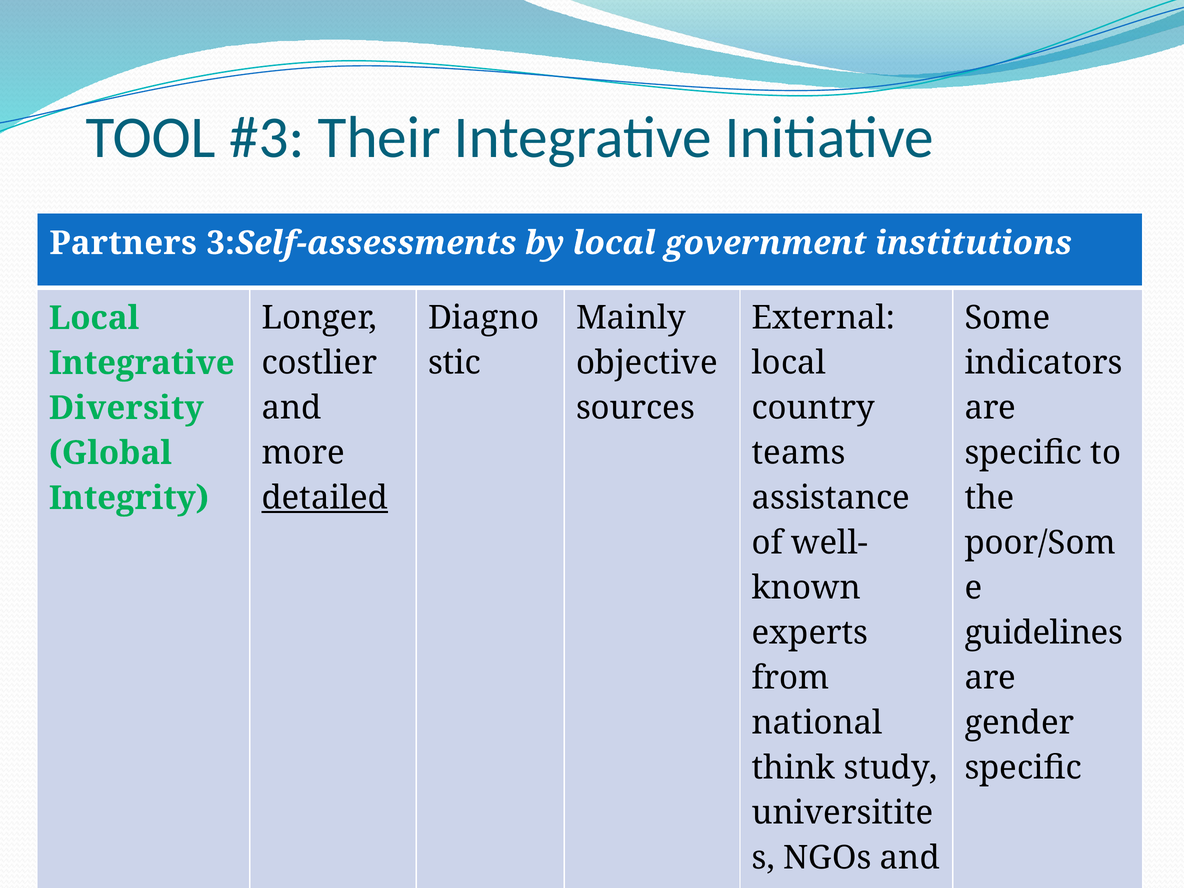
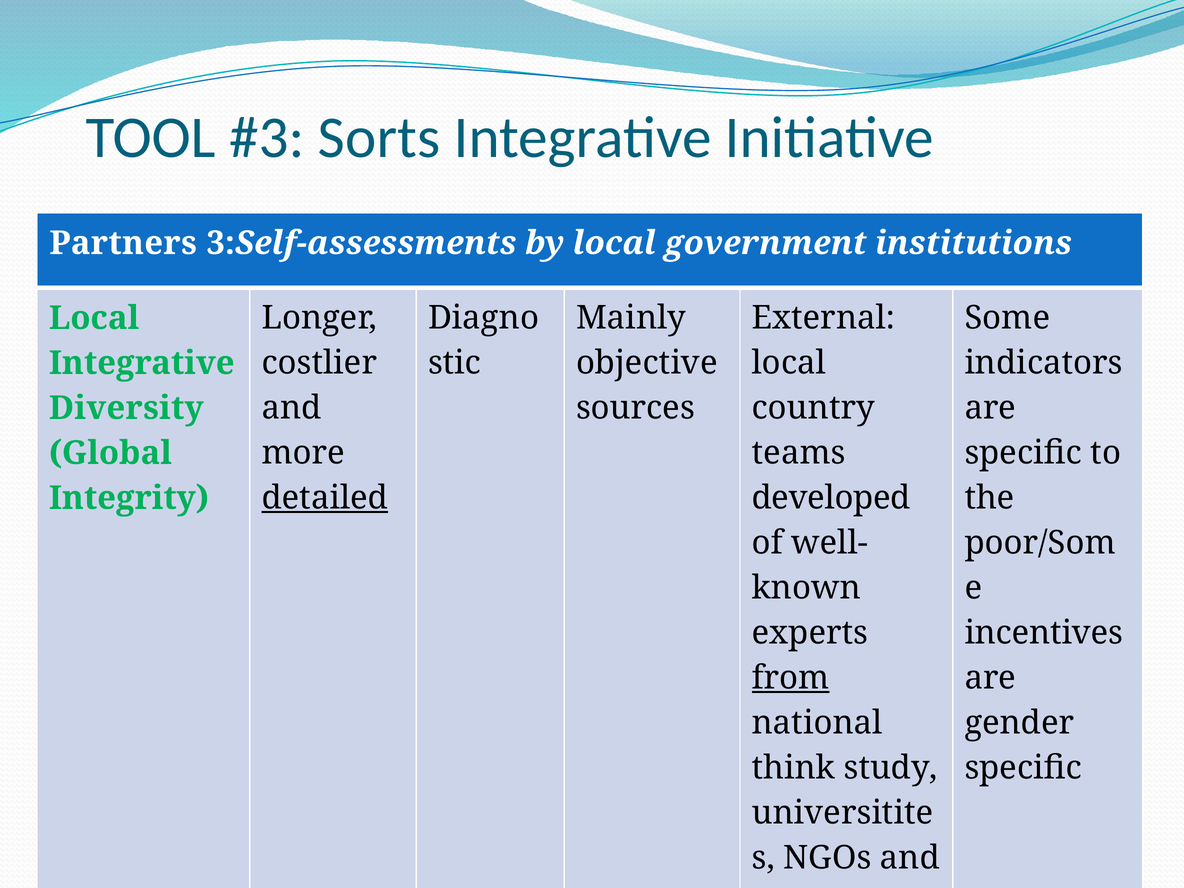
Their: Their -> Sorts (379, 138)
assistance: assistance -> developed (831, 498)
guidelines: guidelines -> incentives (1044, 633)
from underline: none -> present (791, 678)
